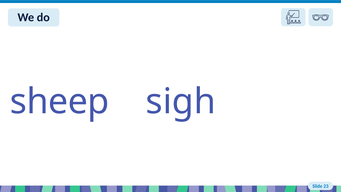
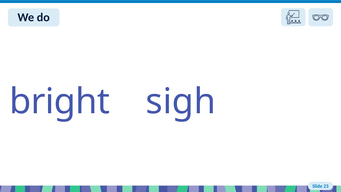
sheep: sheep -> bright (60, 102)
